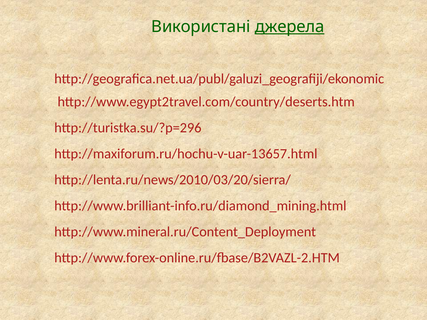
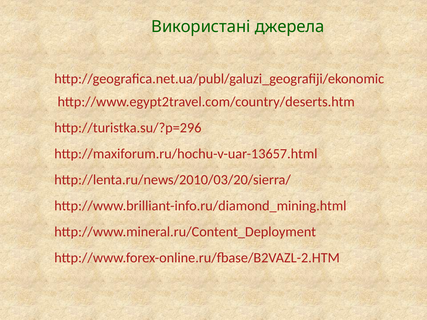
джерела underline: present -> none (290, 27)
